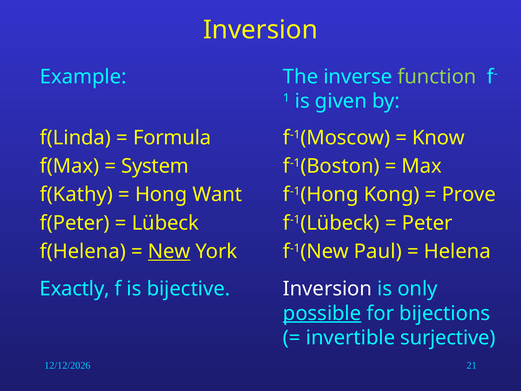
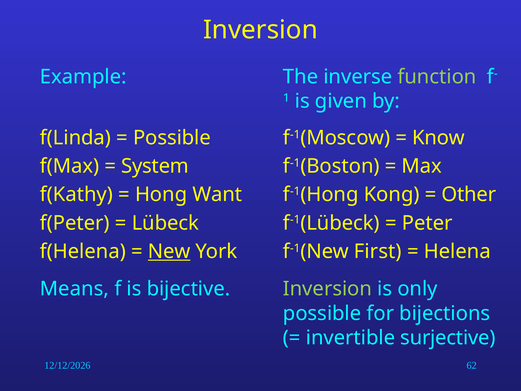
Formula: Formula -> Possible (172, 138)
Prove: Prove -> Other (469, 194)
Paul: Paul -> First (378, 251)
Exactly: Exactly -> Means (74, 289)
Inversion colour: white -> light green (327, 289)
possible underline: present -> none (322, 313)
21: 21 -> 62 (472, 365)
